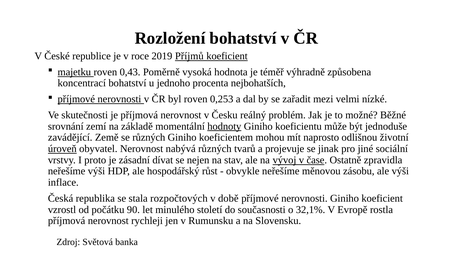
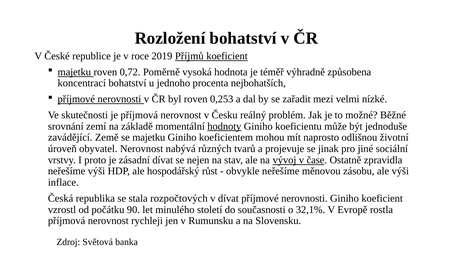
0,43: 0,43 -> 0,72 (130, 72)
se různých: různých -> majetku (149, 137)
úroveň underline: present -> none (62, 149)
v době: době -> dívat (228, 198)
